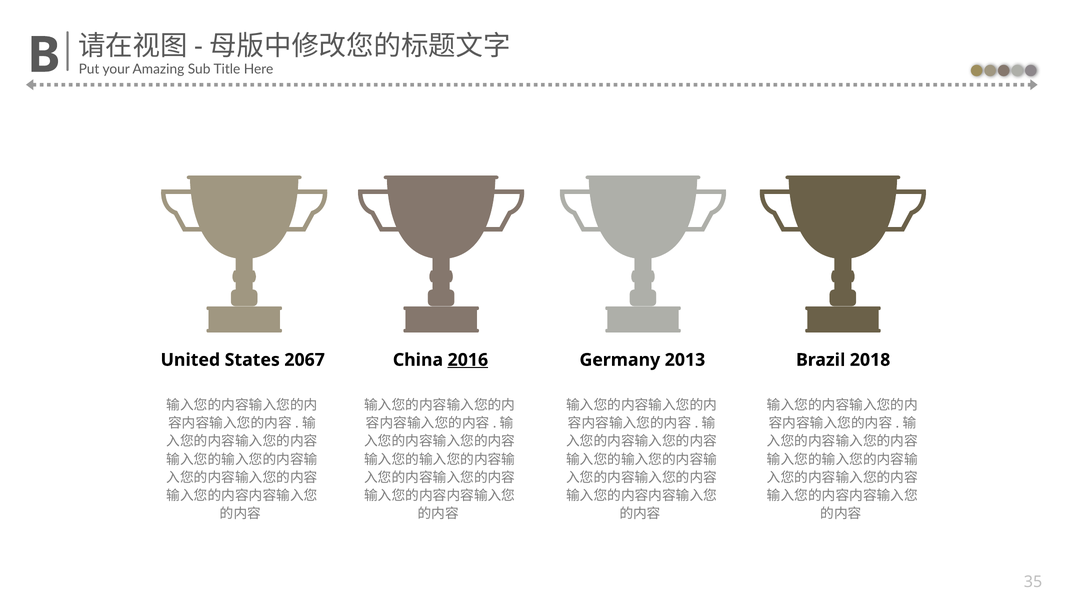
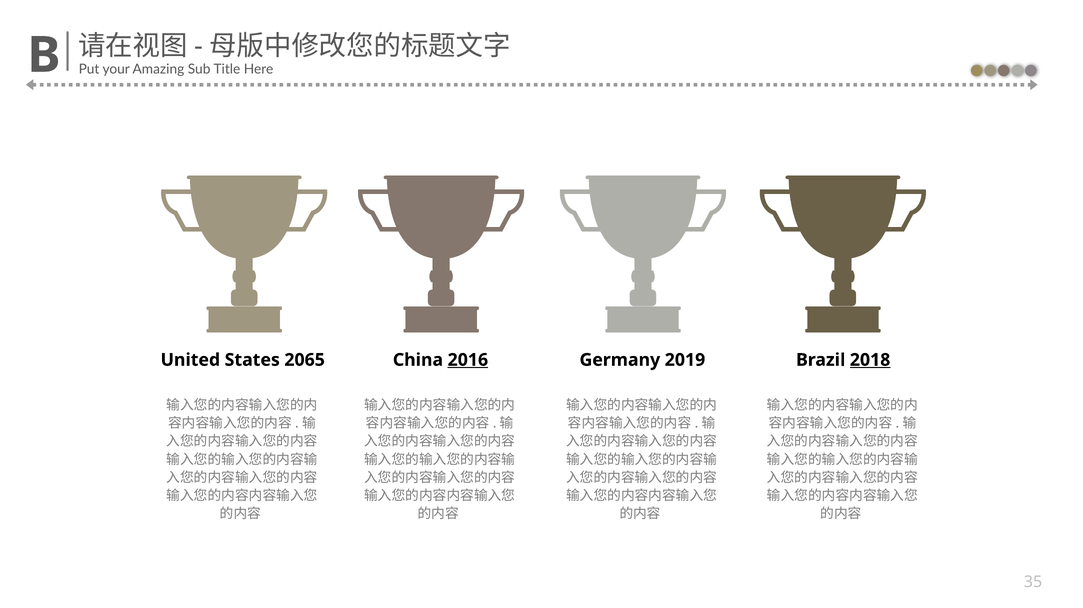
2067: 2067 -> 2065 (305, 360)
2013: 2013 -> 2019 (685, 360)
2018 underline: none -> present (870, 360)
